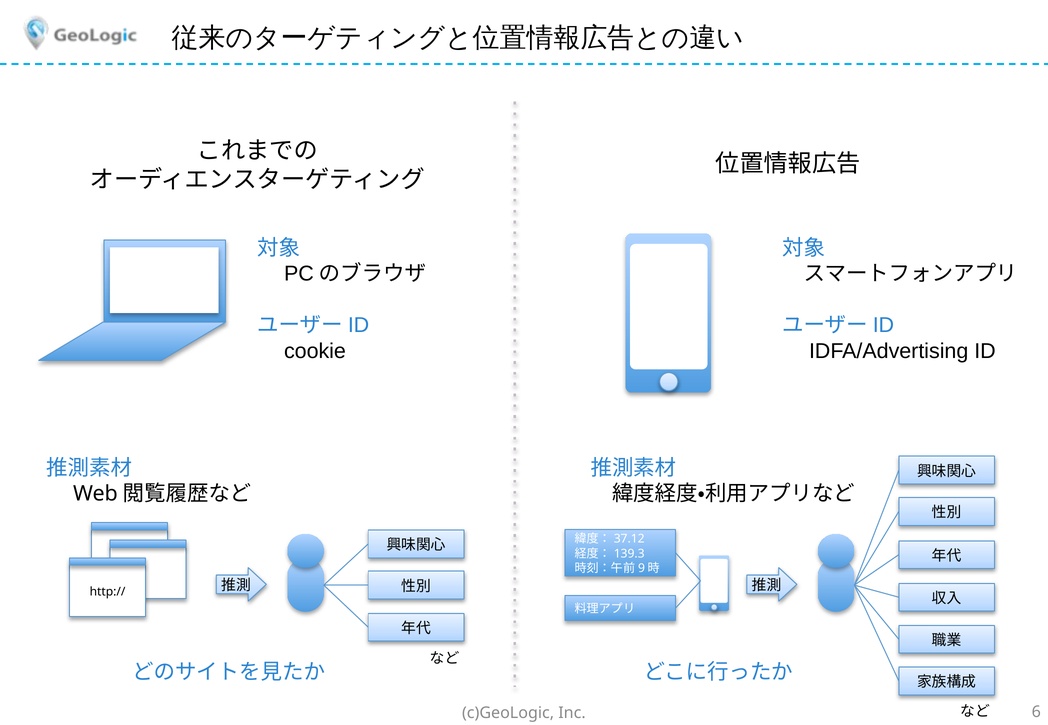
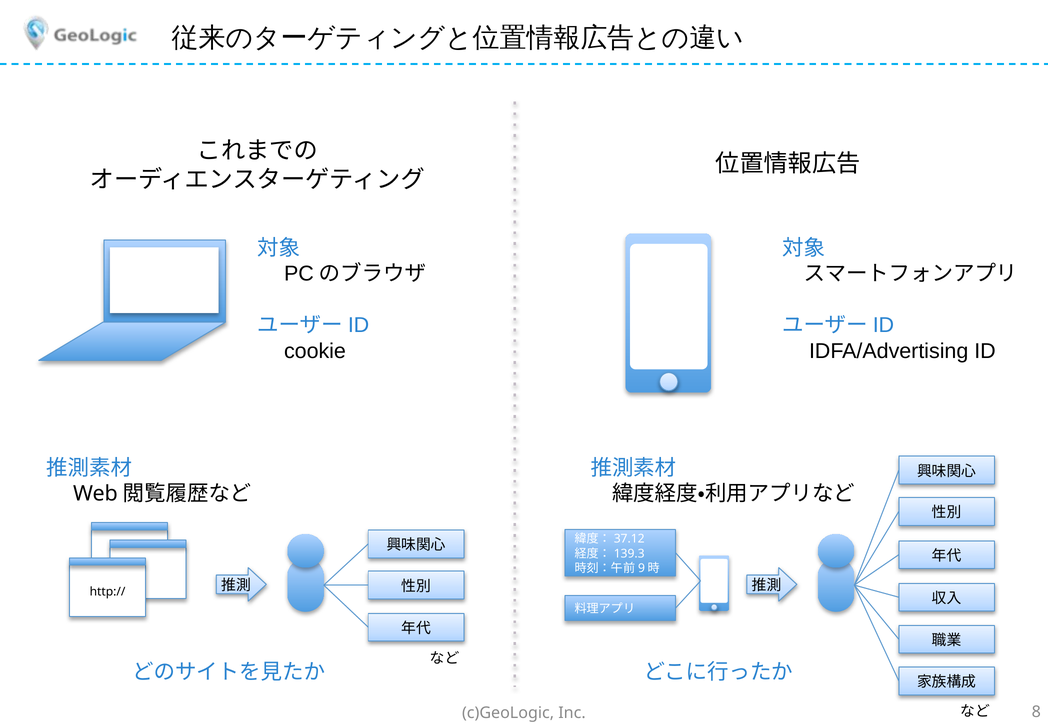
6: 6 -> 8 (1036, 712)
